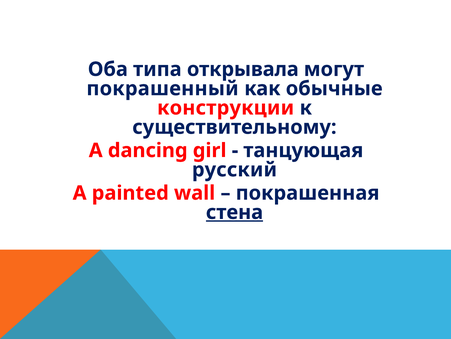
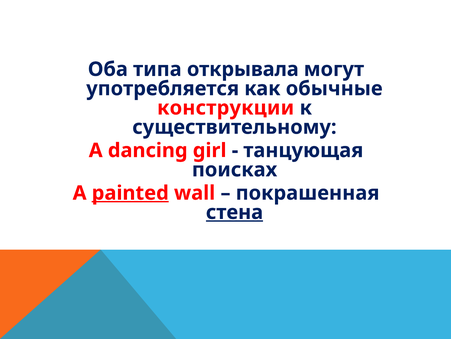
покрашенный: покрашенный -> употребляется (163, 88)
русский: русский -> поисках (235, 169)
painted underline: none -> present (130, 193)
